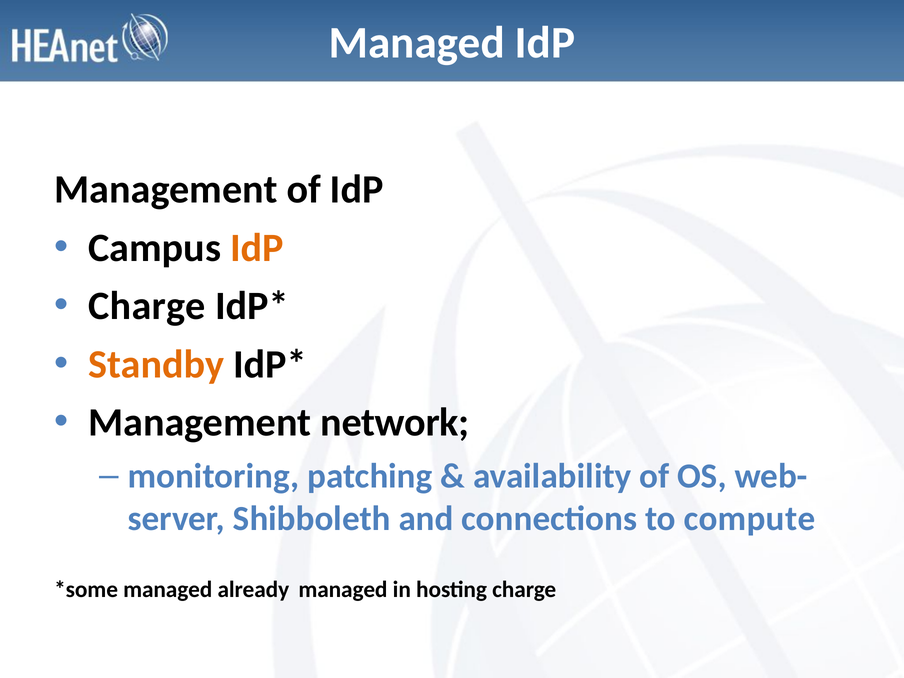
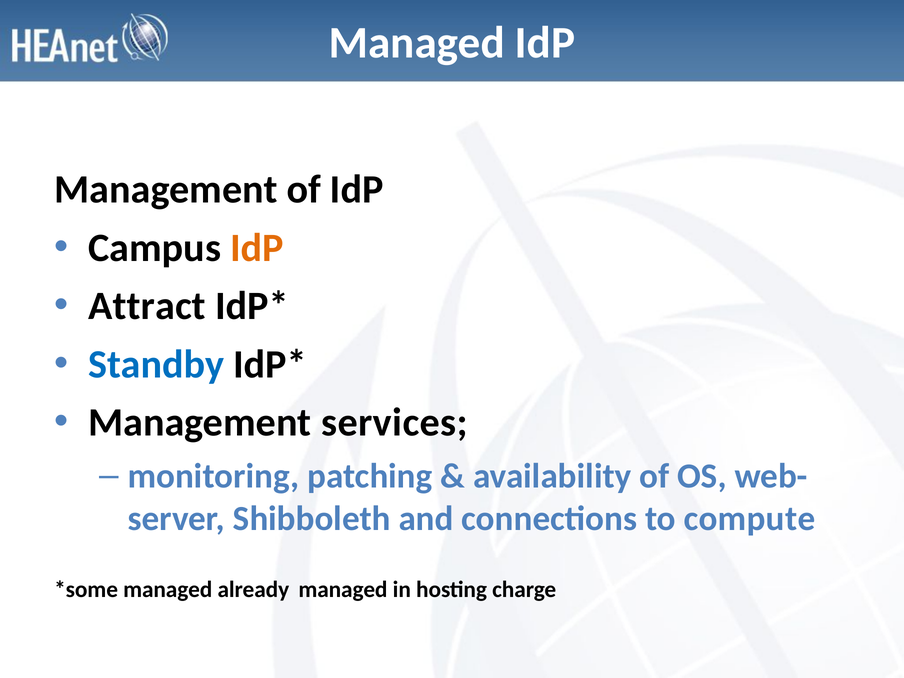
Charge: Charge -> Attract (147, 306)
Standby colour: orange -> blue (156, 364)
network: network -> services (395, 423)
